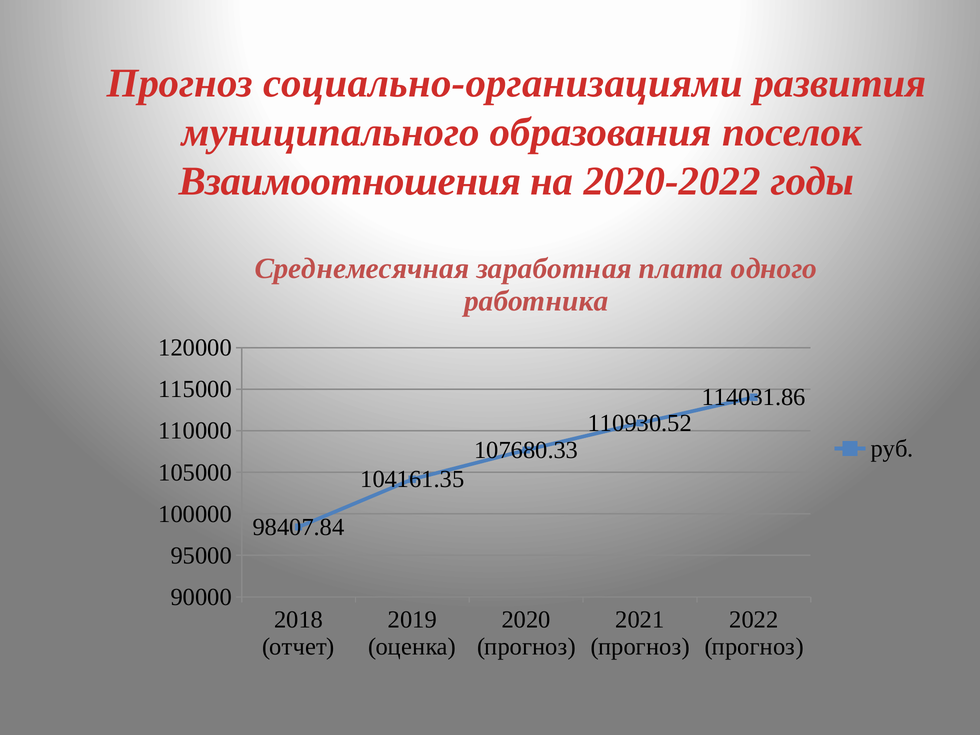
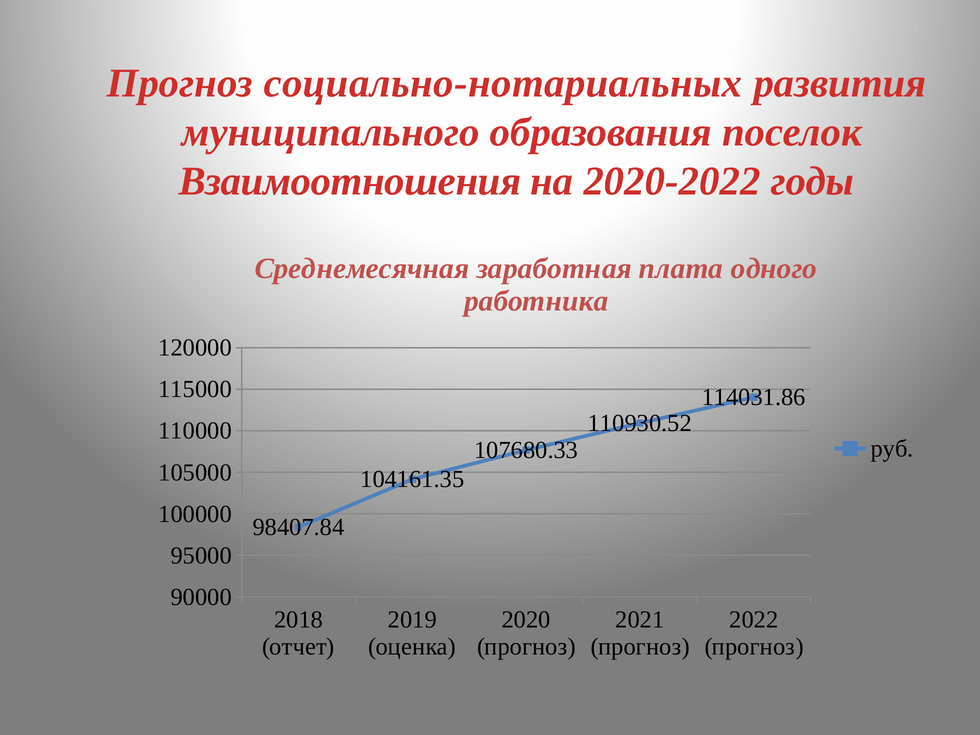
социально-организациями: социально-организациями -> социально-нотариальных (503, 83)
